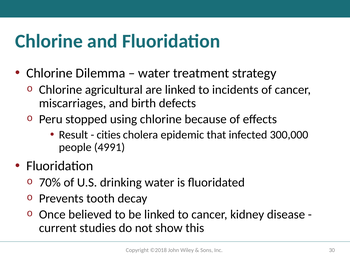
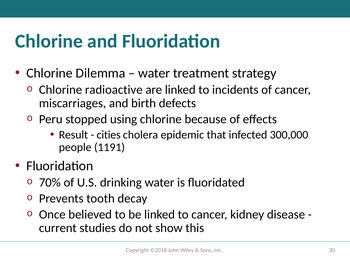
agricultural: agricultural -> radioactive (114, 90)
49: 49 -> 11 (102, 148)
